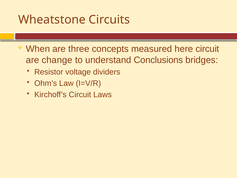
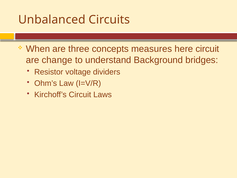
Wheatstone: Wheatstone -> Unbalanced (52, 20)
measured: measured -> measures (152, 49)
Conclusions: Conclusions -> Background (158, 60)
